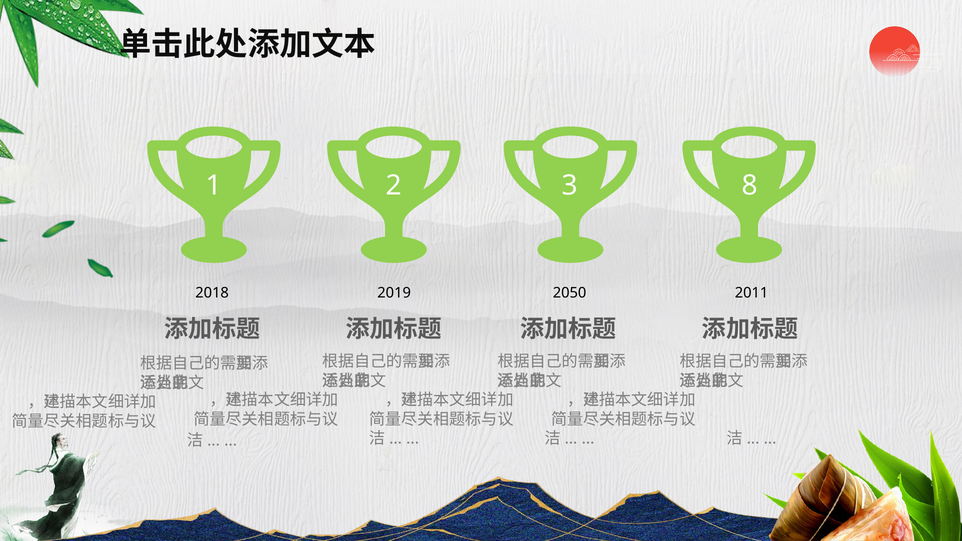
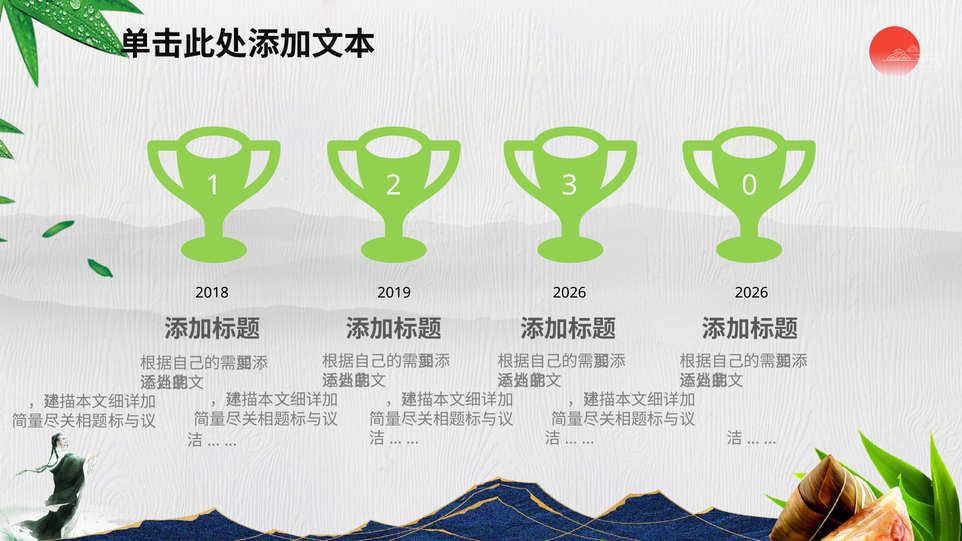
8: 8 -> 0 (750, 185)
2050: 2050 -> 2026 (570, 293)
2011: 2011 -> 2026 (752, 293)
